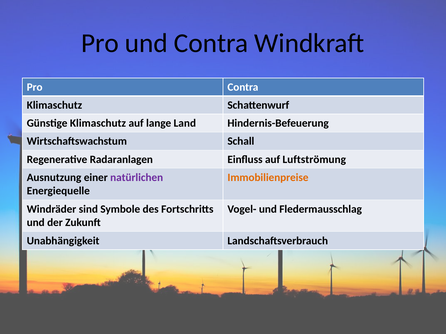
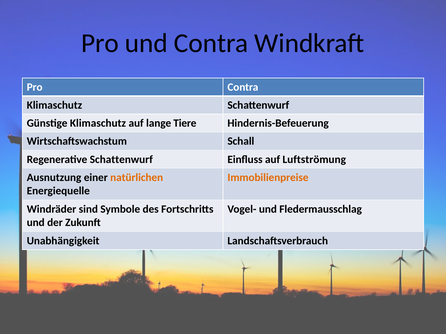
Land: Land -> Tiere (185, 123)
Regenerative Radaranlagen: Radaranlagen -> Schattenwurf (121, 160)
natürlichen colour: purple -> orange (137, 178)
